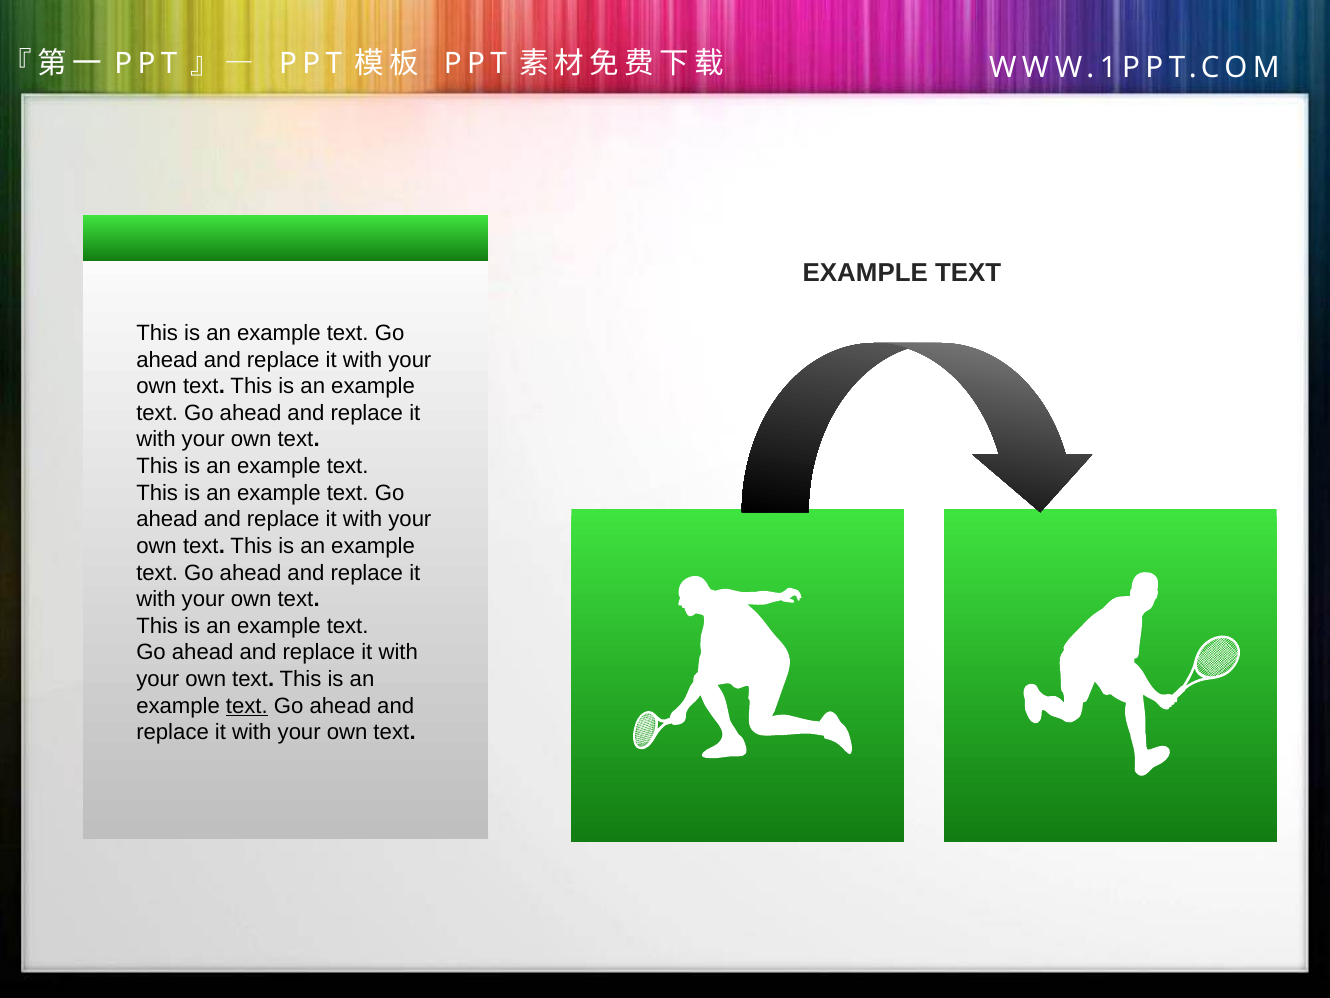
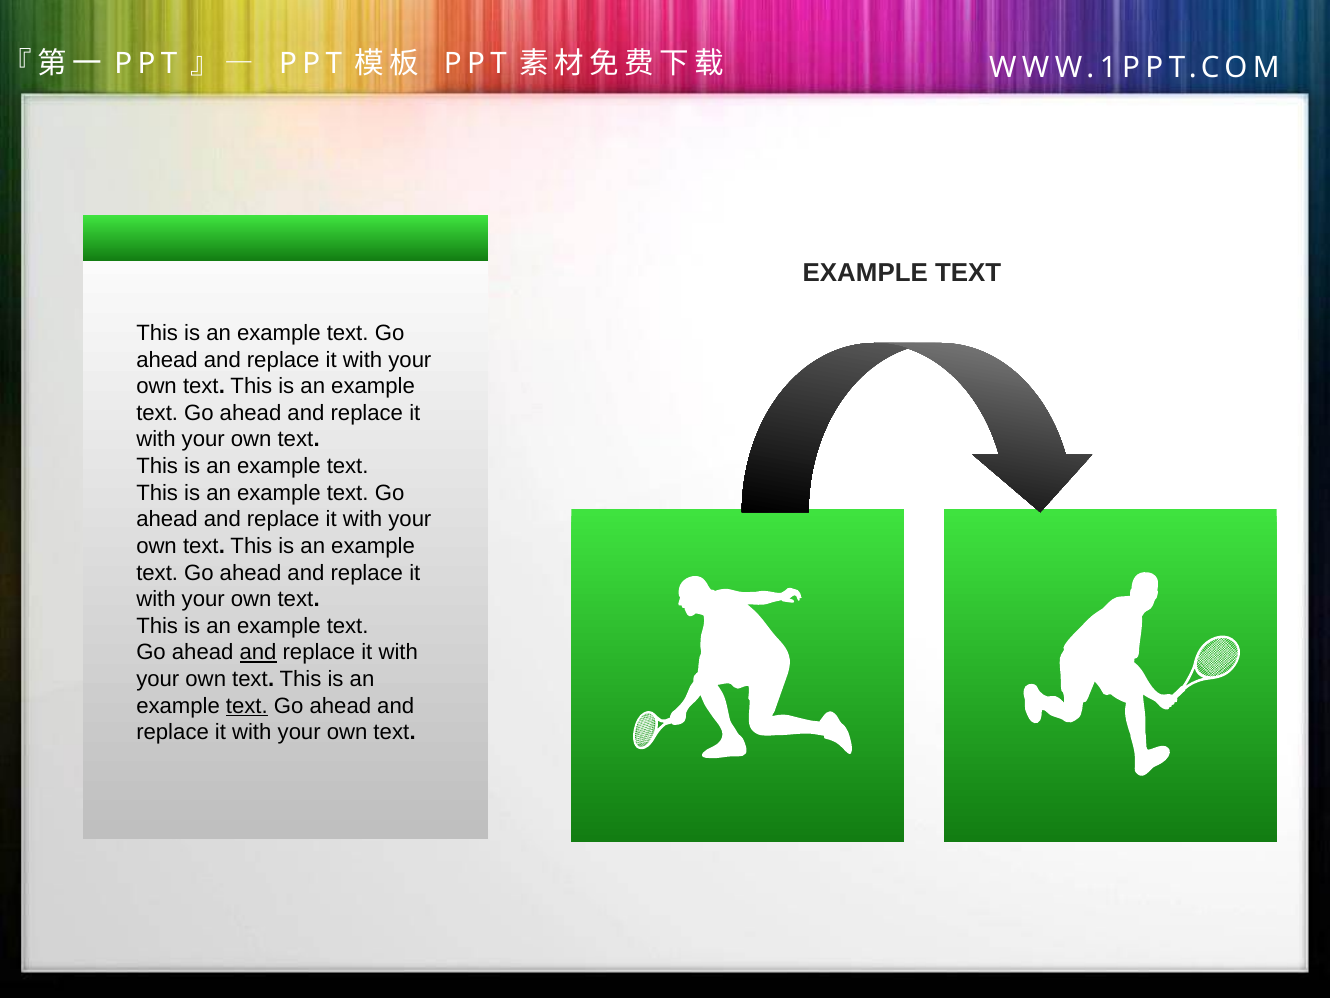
and underline: none -> present (258, 652)
